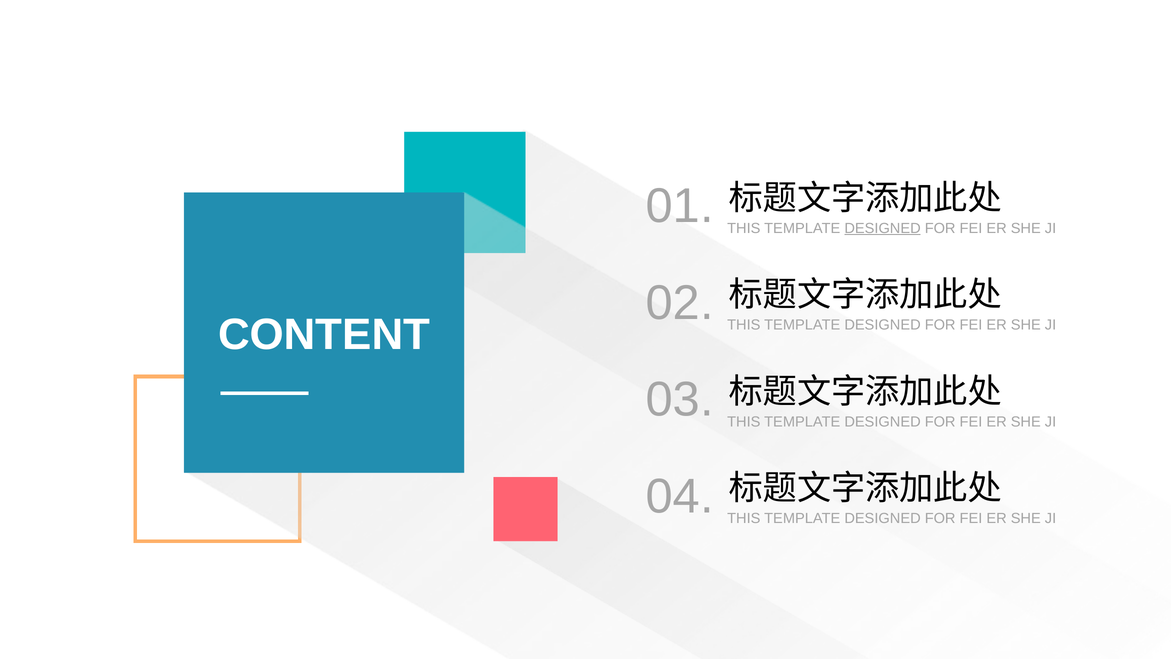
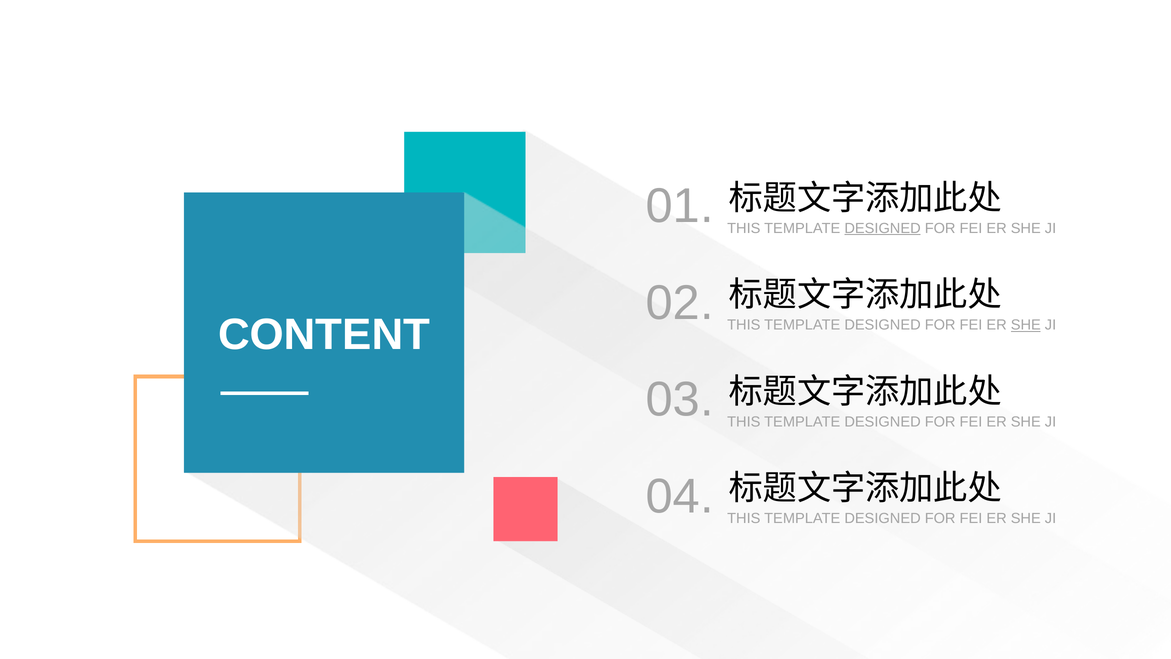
SHE underline: none -> present (1026, 325)
